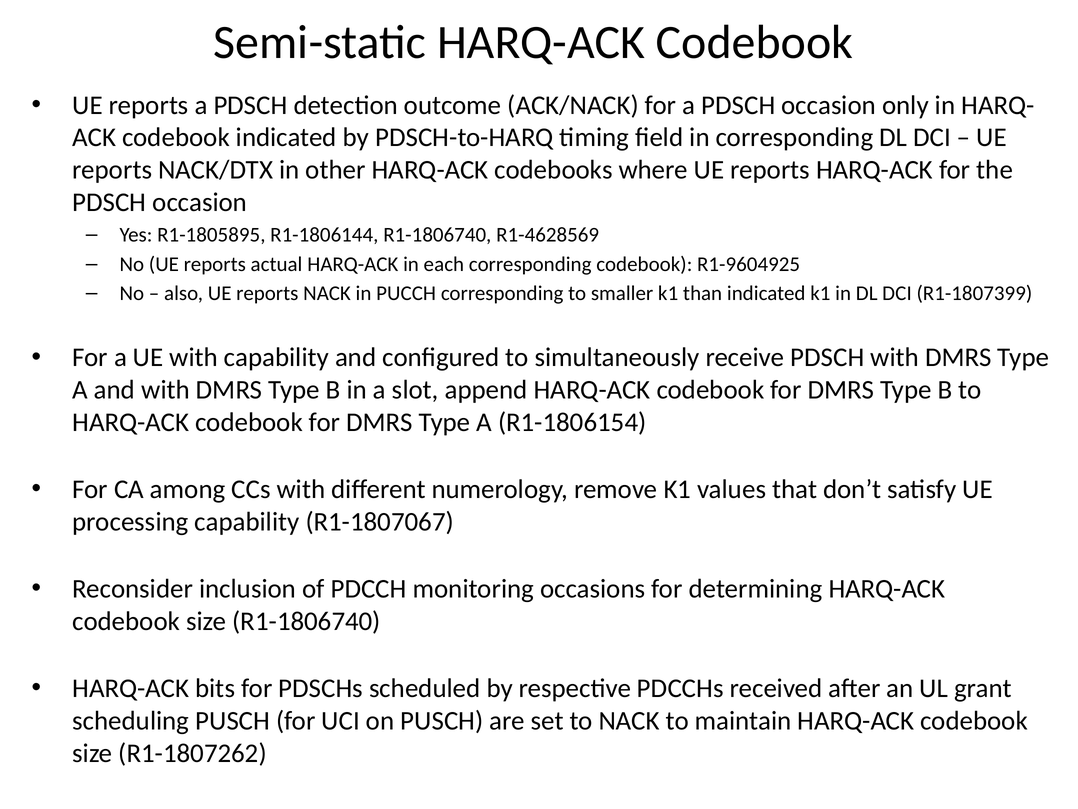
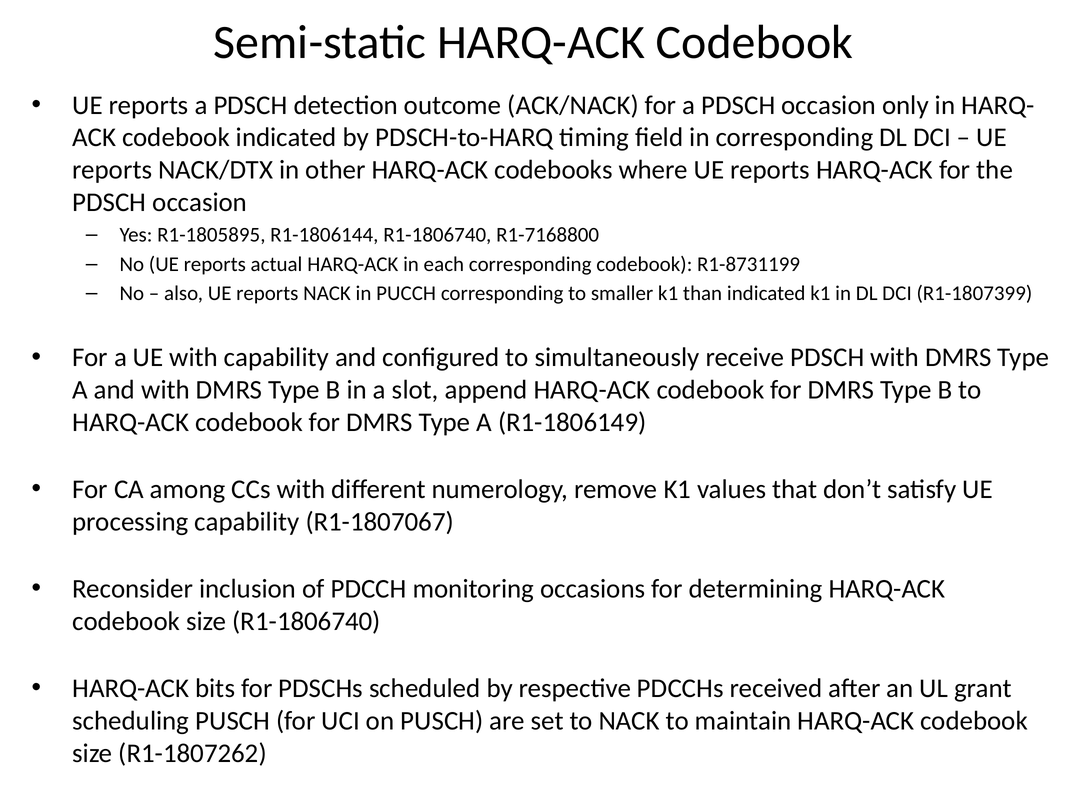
R1-4628569: R1-4628569 -> R1-7168800 (548, 235)
R1-9604925: R1-9604925 -> R1-8731199 (749, 264)
R1-1806154: R1-1806154 -> R1-1806149 (572, 422)
